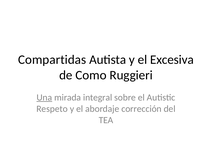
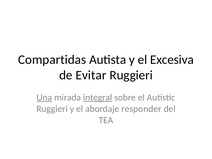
Como: Como -> Evitar (91, 75)
integral underline: none -> present (98, 97)
Respeto: Respeto -> Ruggieri (52, 109)
corrección: corrección -> responder (141, 109)
